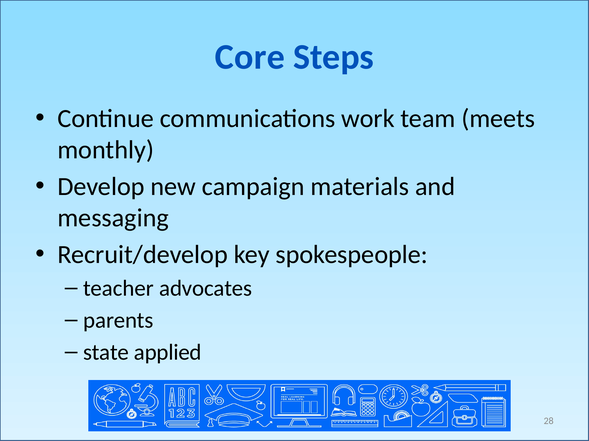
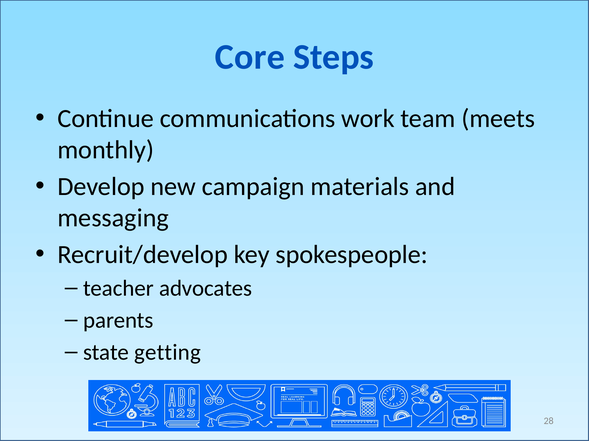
applied: applied -> getting (168, 353)
